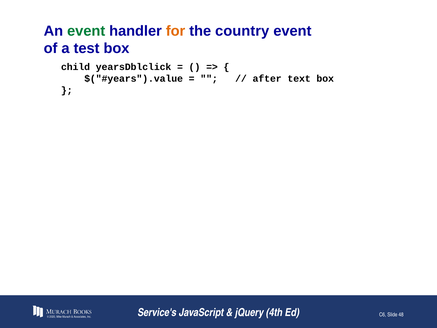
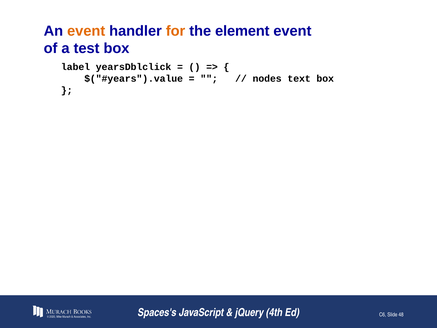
event colour: green -> orange (86, 31)
country: country -> element (242, 31)
child: child -> label (76, 67)
after: after -> nodes (267, 79)
Service's: Service's -> Spaces's (157, 312)
